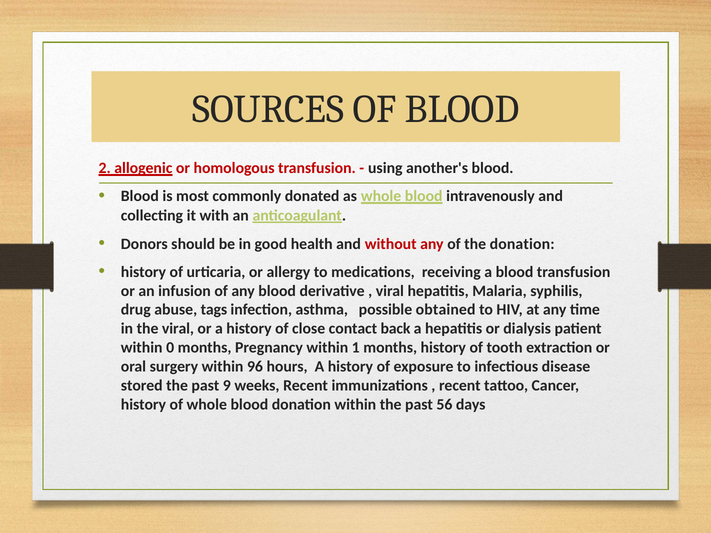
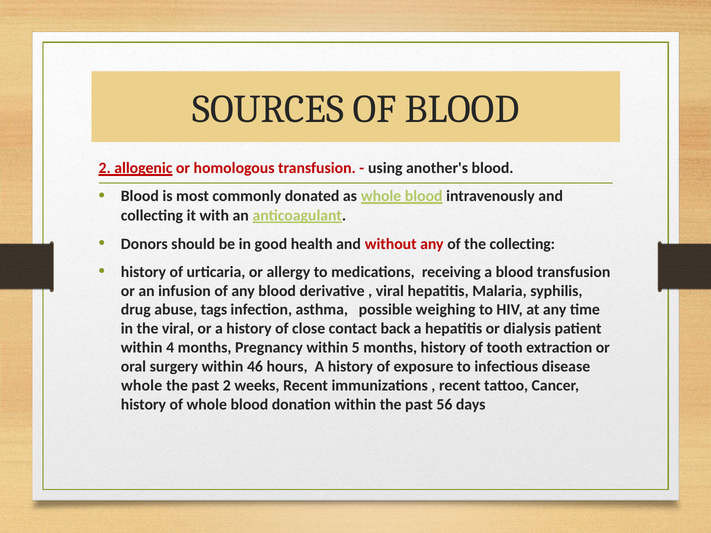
the donation: donation -> collecting (522, 244)
obtained: obtained -> weighing (446, 310)
0: 0 -> 4 (170, 348)
1: 1 -> 5 (356, 348)
96: 96 -> 46 (255, 367)
stored: stored -> whole (142, 386)
past 9: 9 -> 2 (227, 386)
